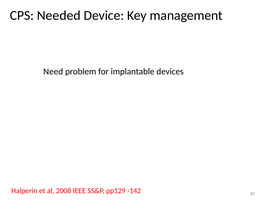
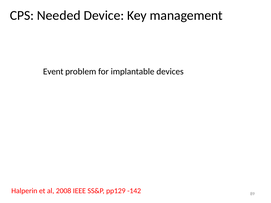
Need: Need -> Event (53, 72)
